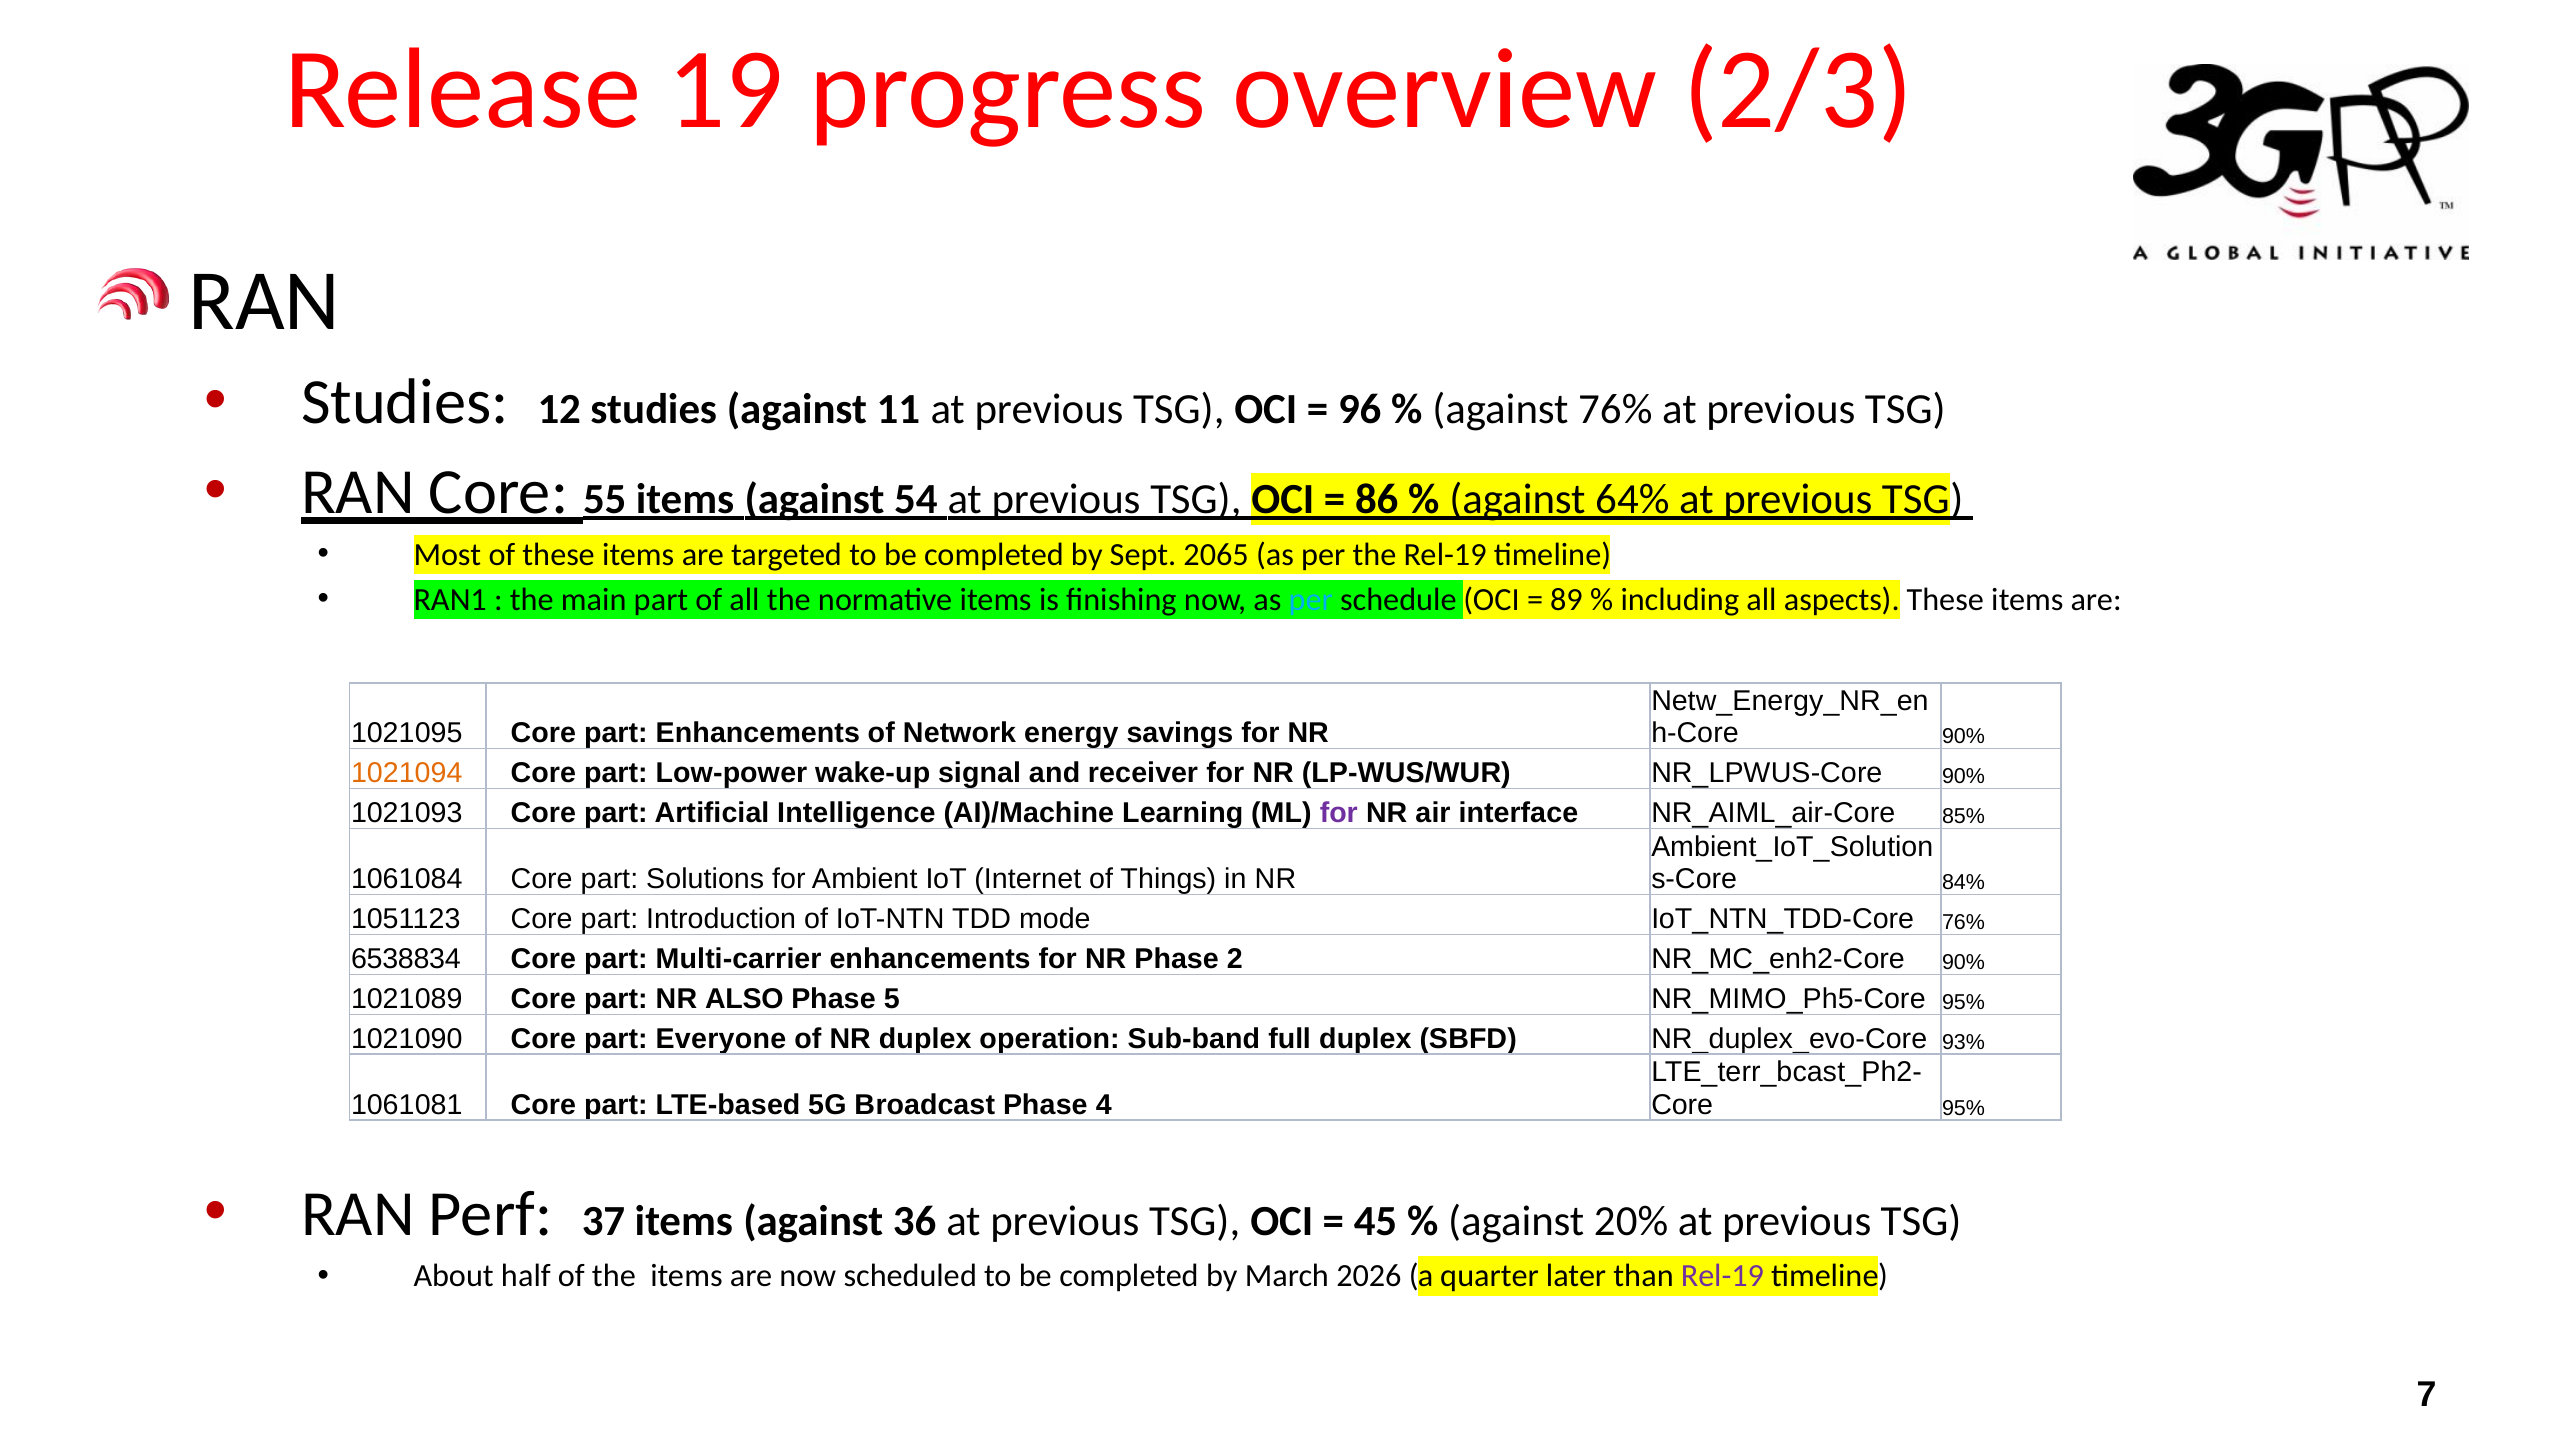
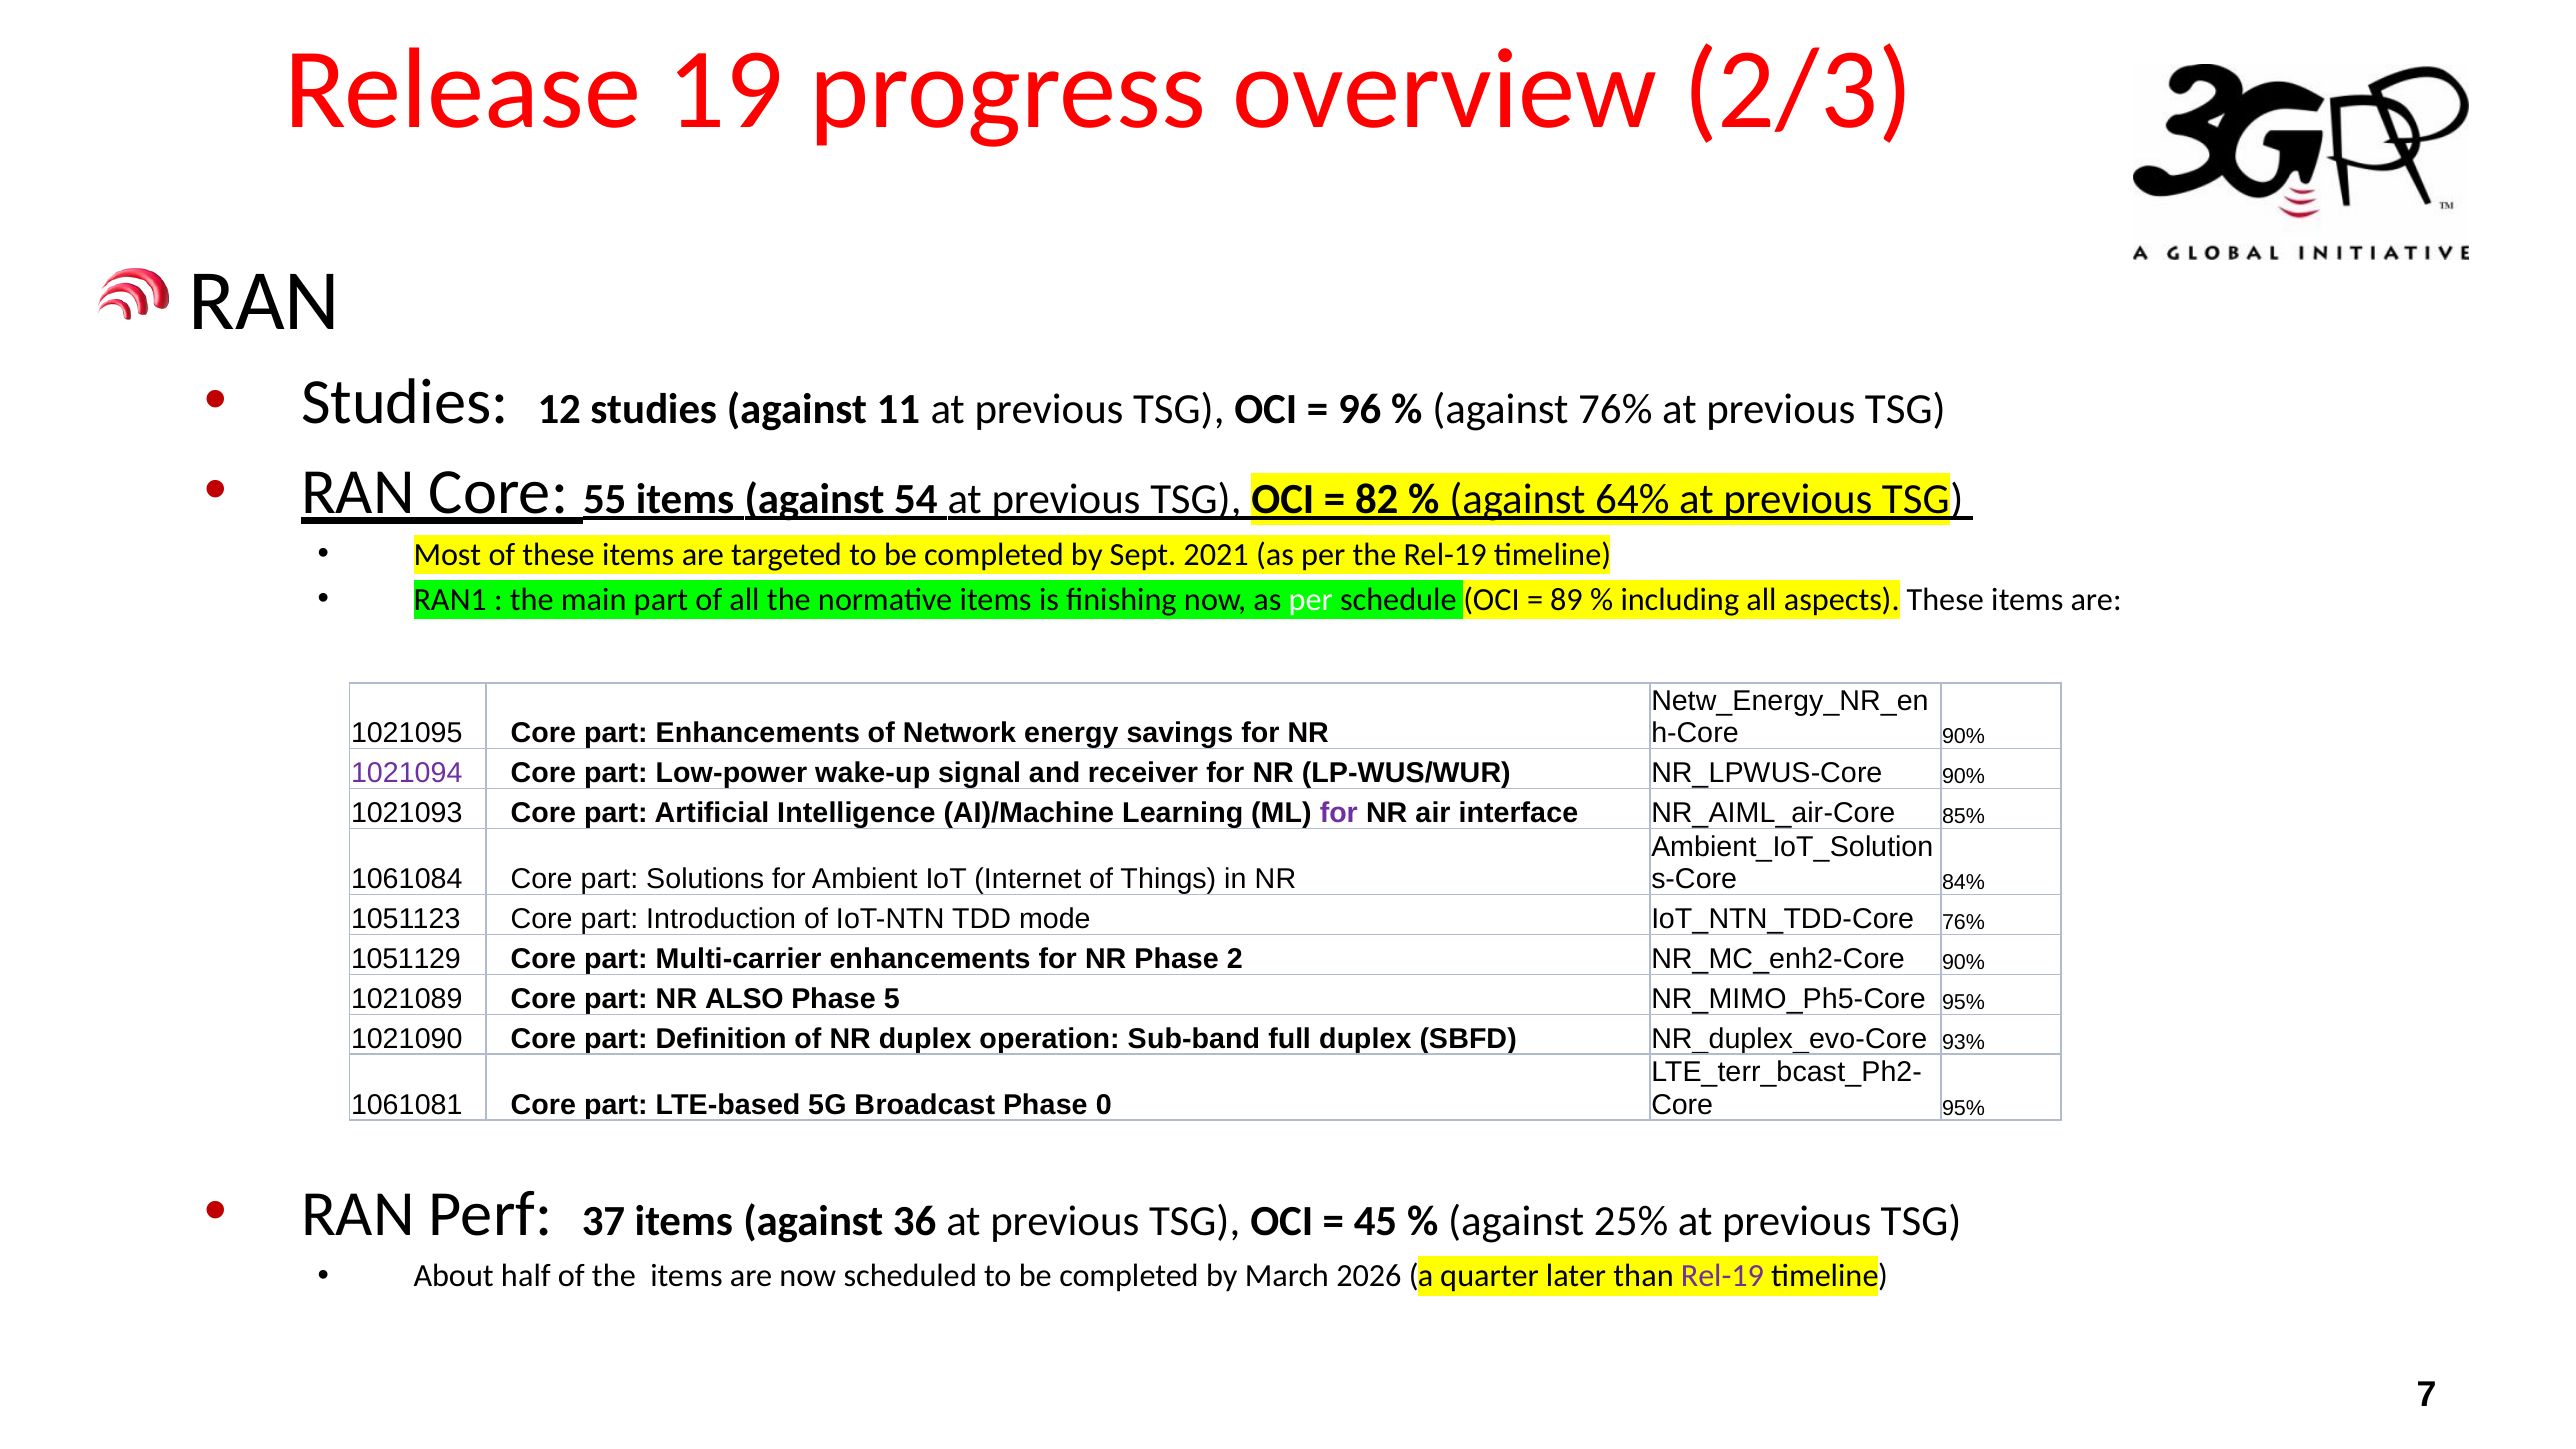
86: 86 -> 82 (1377, 500)
2065: 2065 -> 2021 (1216, 555)
per colour: light blue -> white (1311, 600)
1021094 colour: orange -> purple (407, 773)
6538834: 6538834 -> 1051129 (406, 959)
Everyone: Everyone -> Definition (721, 1039)
4: 4 -> 0 (1104, 1105)
20%: 20% -> 25% (1631, 1221)
